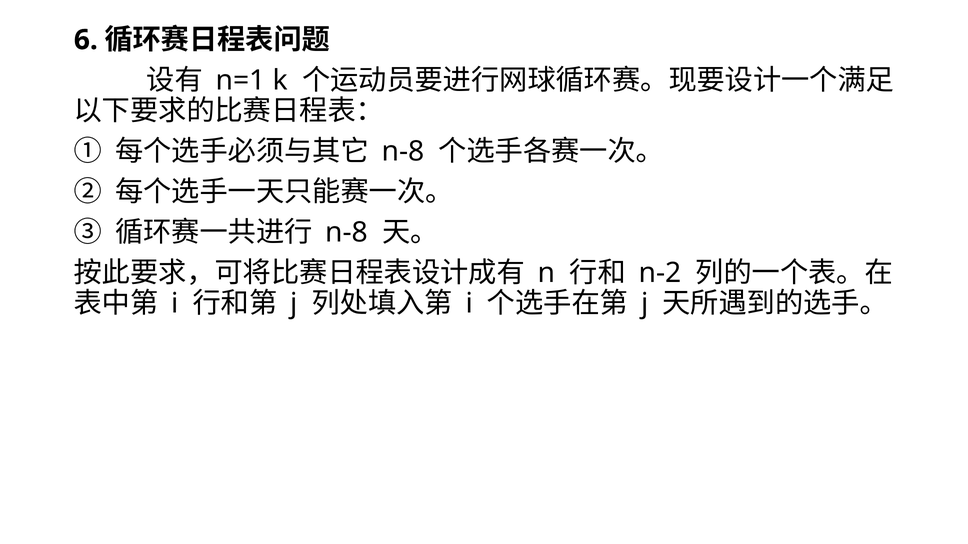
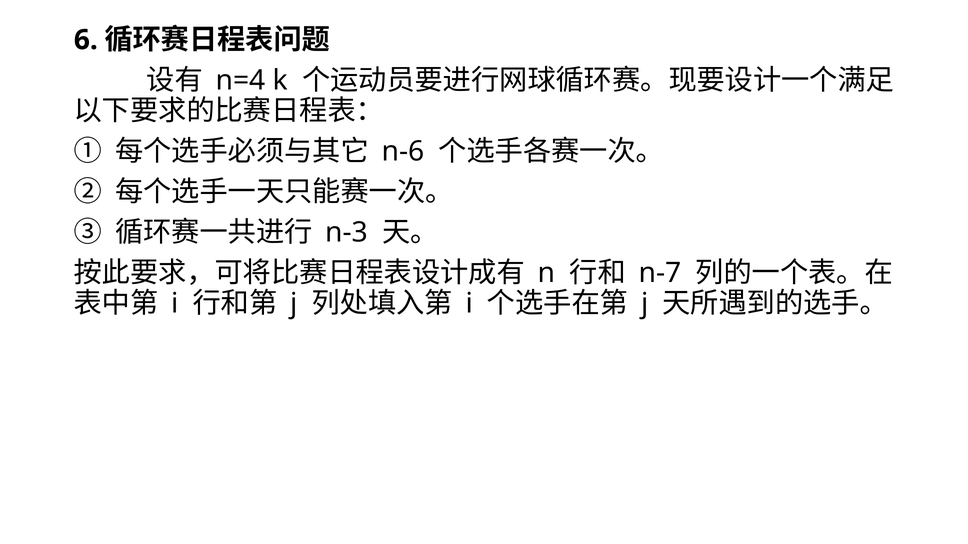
n=1: n=1 -> n=4 (241, 80)
n-8: n-8 -> n-6 (403, 152)
n-8: n-8 -> n-3 (347, 233)
n-2: n-2 -> n-7 (660, 273)
